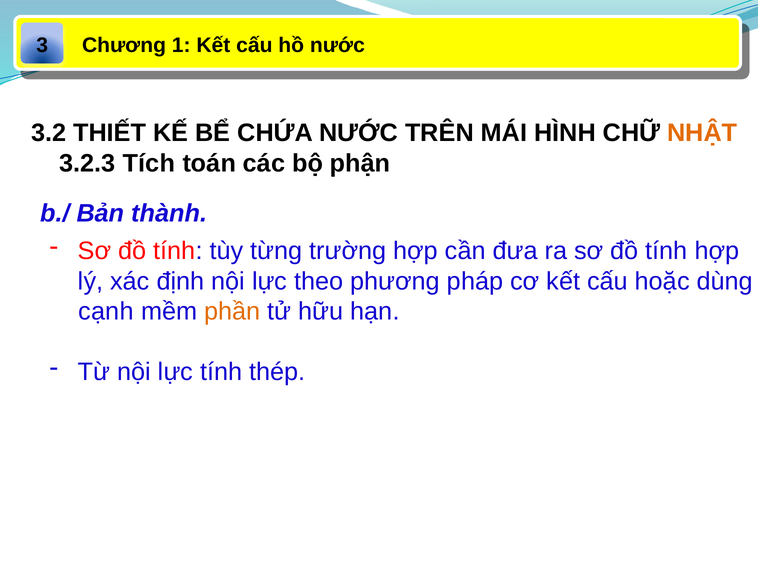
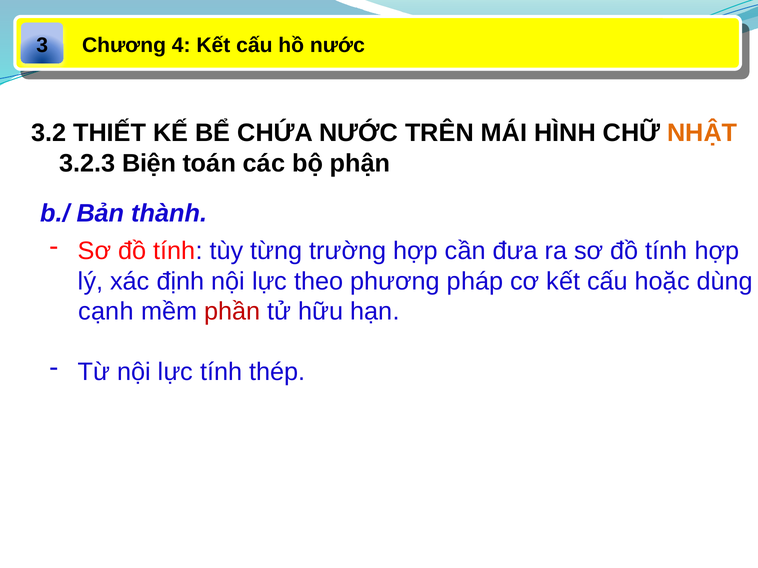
1: 1 -> 4 (181, 45)
Tích: Tích -> Biện (149, 163)
phần colour: orange -> red (232, 312)
